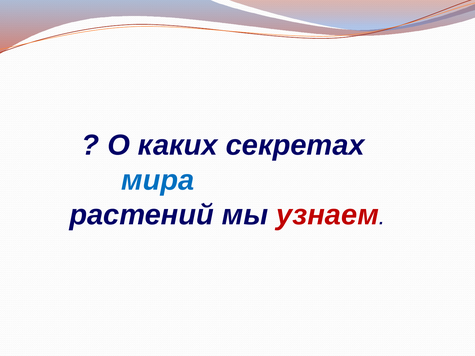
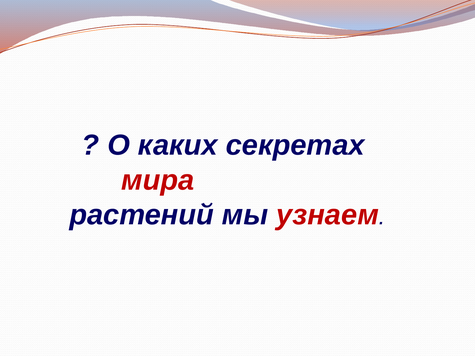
мира colour: blue -> red (158, 180)
